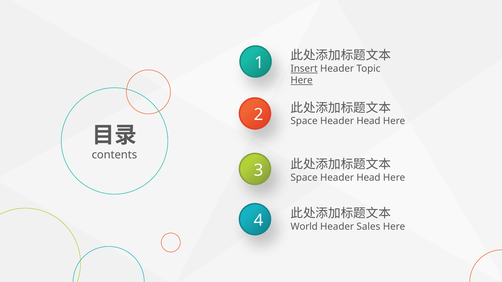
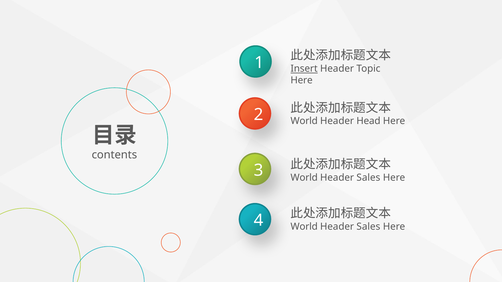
Here underline: present -> none (302, 80)
Space: Space -> World (304, 121)
Space: Space -> World (304, 178)
Head: Head -> Sales (368, 178)
